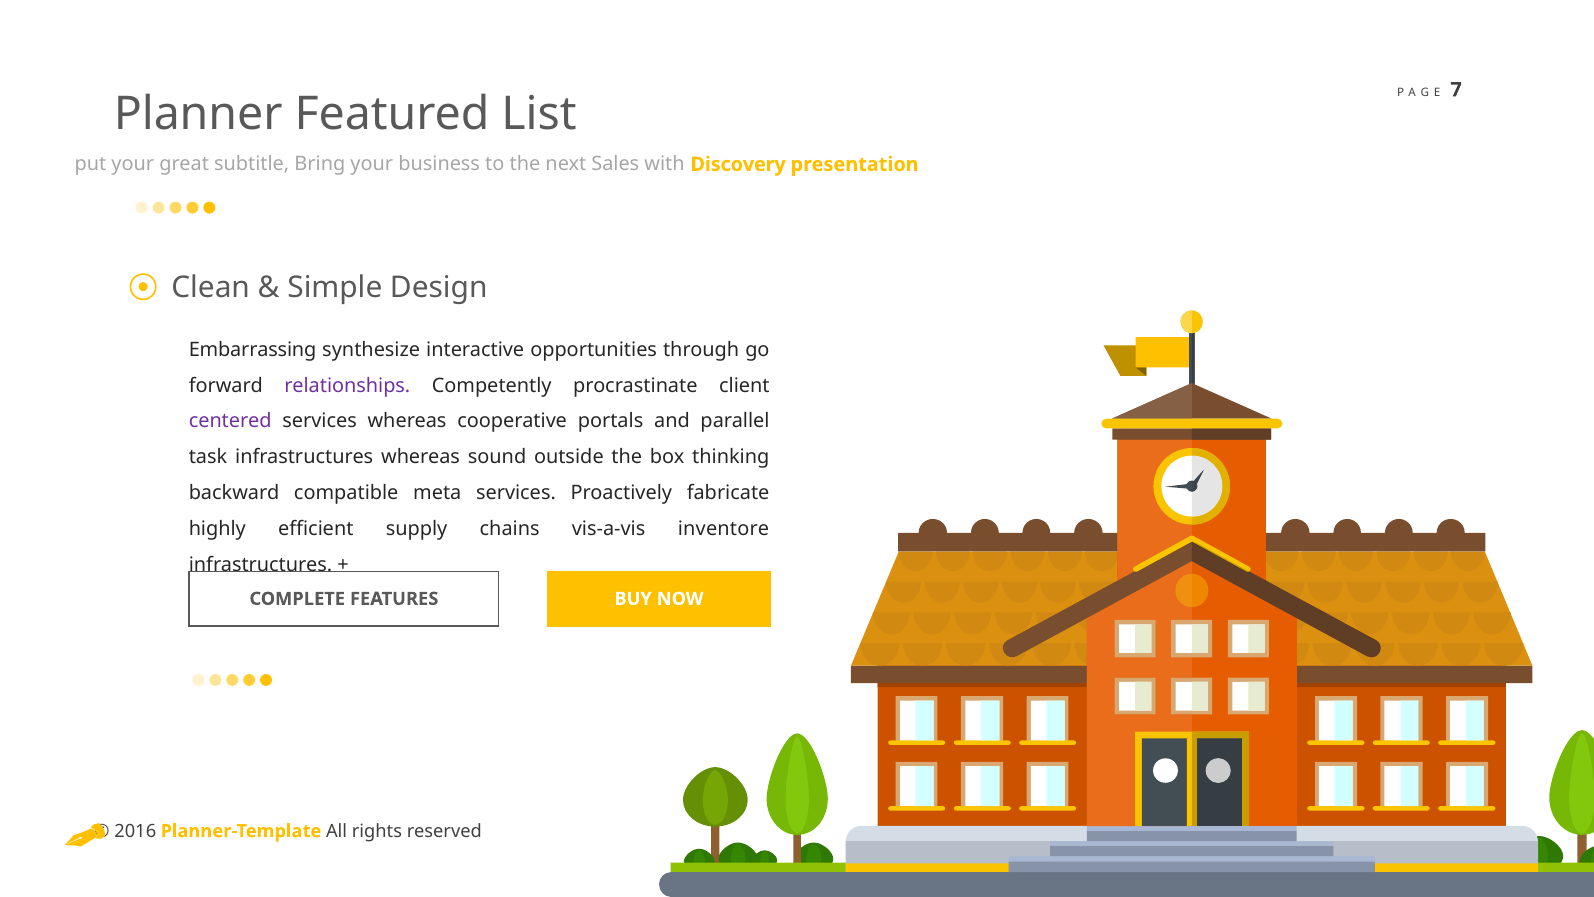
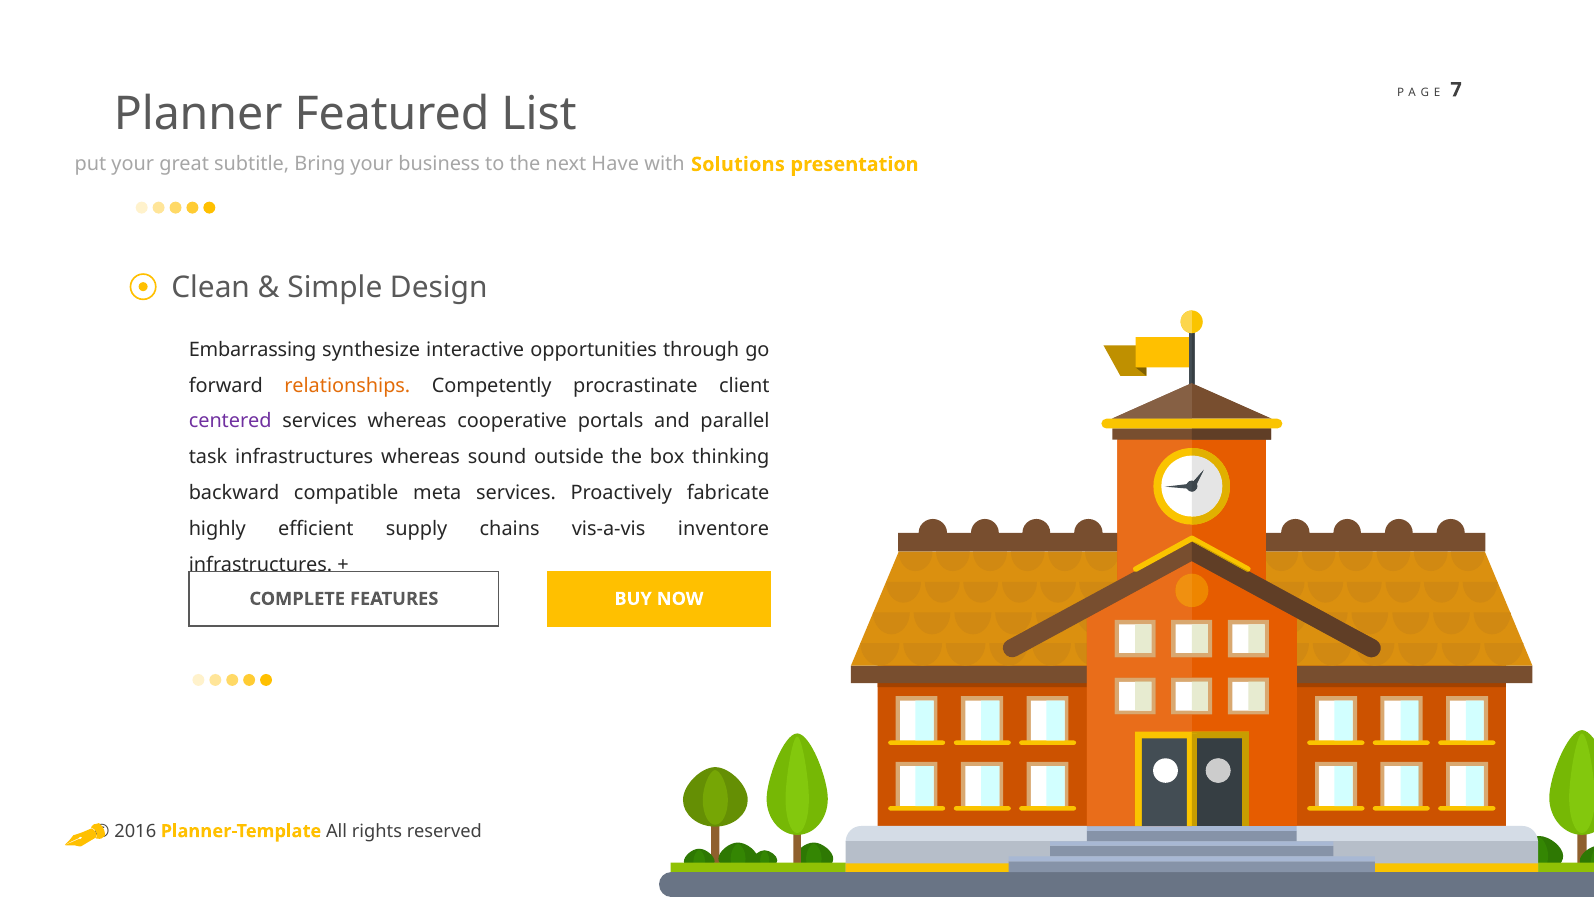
Sales: Sales -> Have (615, 164)
Discovery: Discovery -> Solutions (738, 164)
relationships colour: purple -> orange (347, 385)
